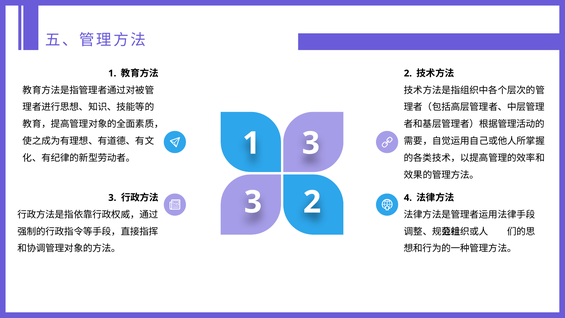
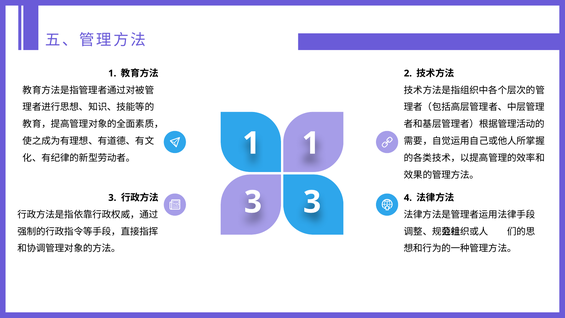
1 3: 3 -> 1 (311, 143)
2: 2 -> 3 (312, 202)
